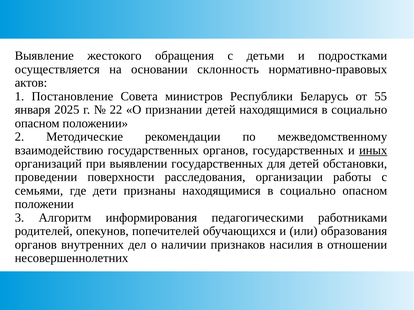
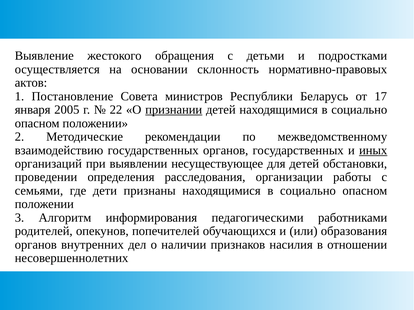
55: 55 -> 17 (381, 96)
2025: 2025 -> 2005 (67, 110)
признании underline: none -> present (174, 110)
выявлении государственных: государственных -> несуществующее (217, 164)
поверхности: поверхности -> определения (121, 177)
